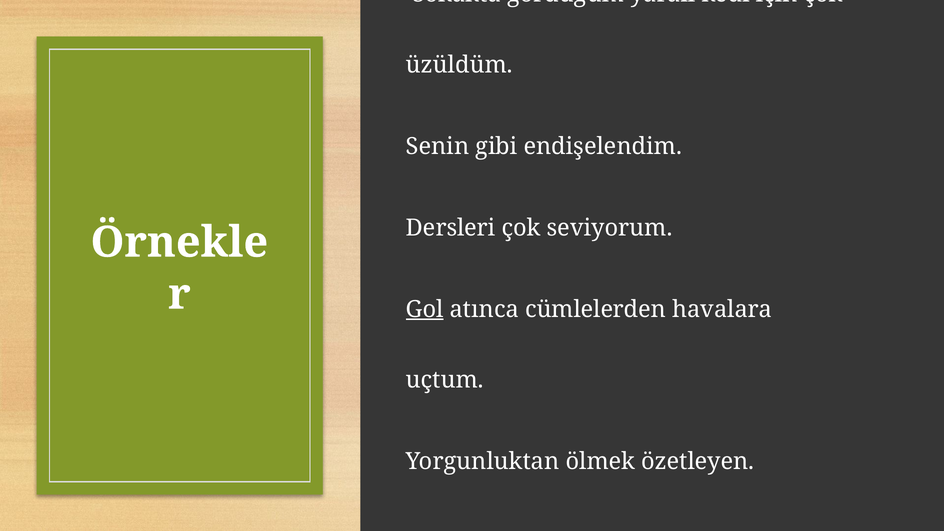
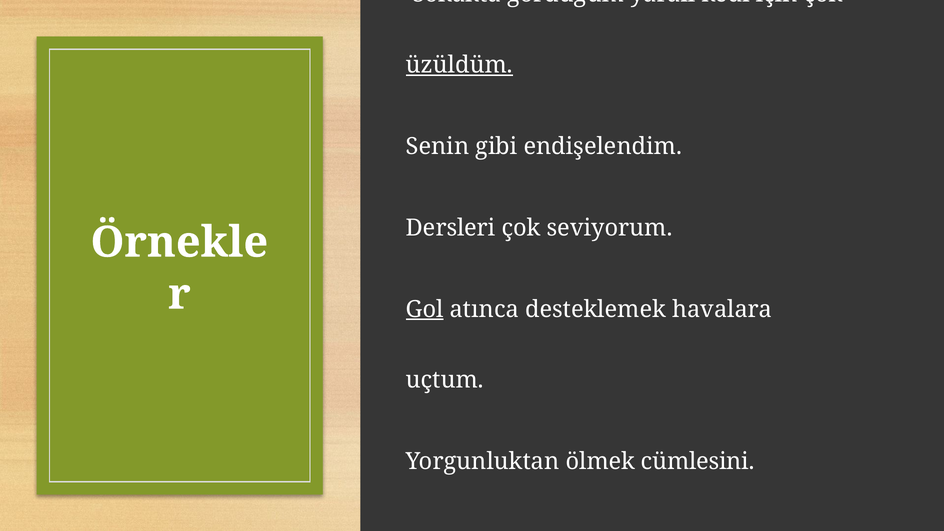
üzüldüm underline: none -> present (459, 65)
cümlelerden: cümlelerden -> desteklemek (596, 309)
özetleyen: özetleyen -> cümlesini (698, 461)
